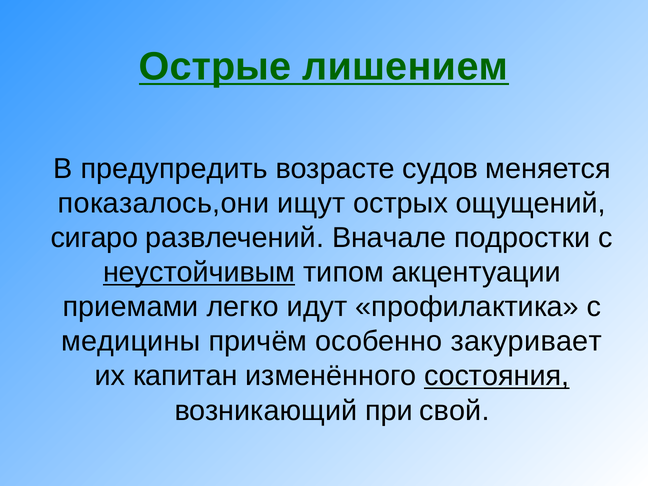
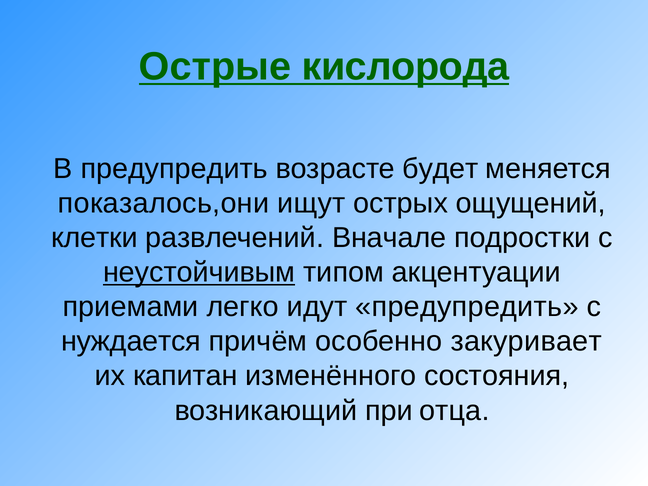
лишением: лишением -> кислорода (405, 67)
судов: судов -> будет (440, 169)
сигаро: сигаро -> клетки (94, 238)
идут профилактика: профилактика -> предупредить (467, 307)
медицины: медицины -> нуждается (131, 341)
состояния underline: present -> none (497, 376)
свой: свой -> отца (454, 411)
